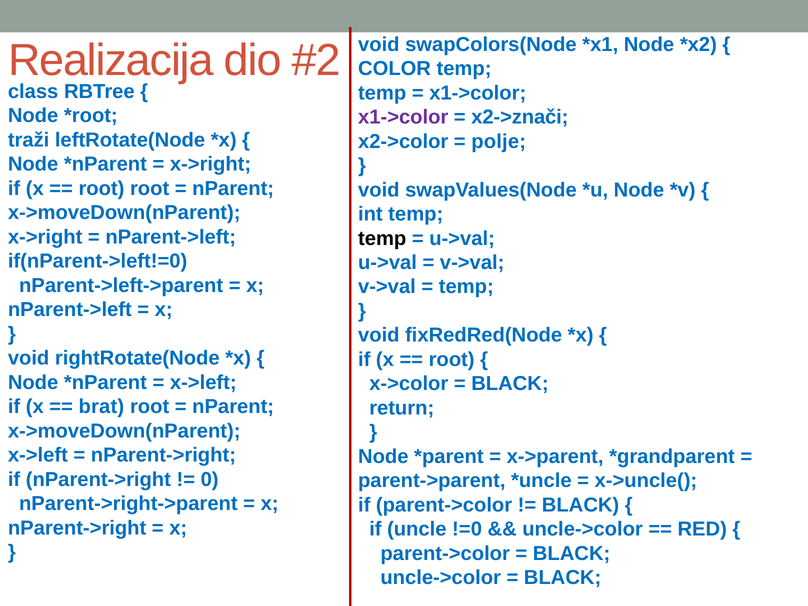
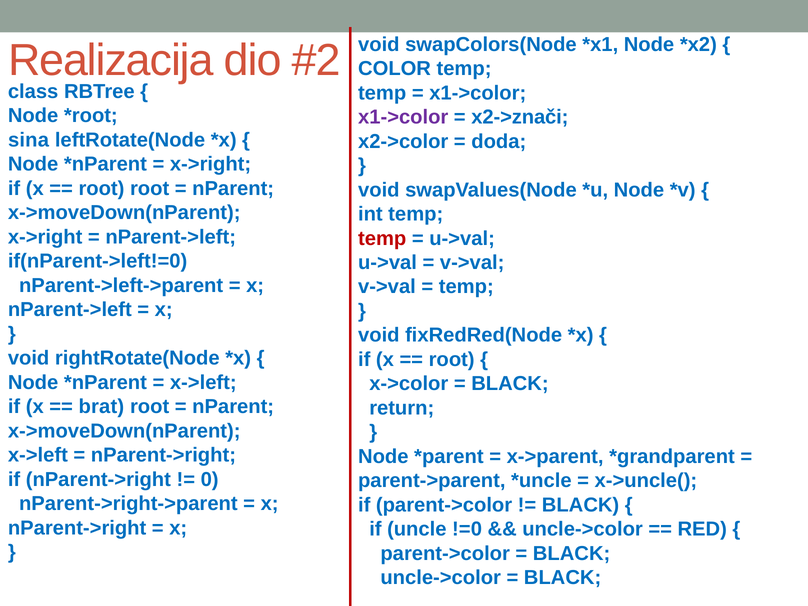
traži: traži -> sina (29, 140)
polje: polje -> doda (499, 141)
temp colour: black -> red (382, 238)
